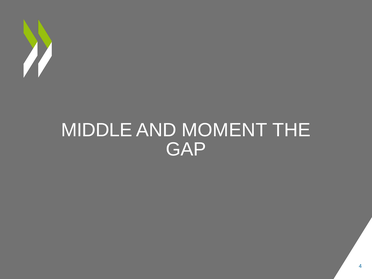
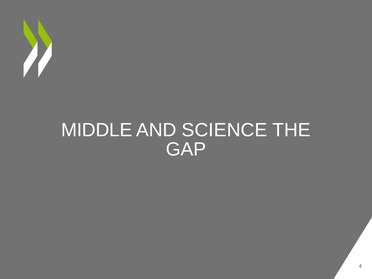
MOMENT: MOMENT -> SCIENCE (225, 130)
